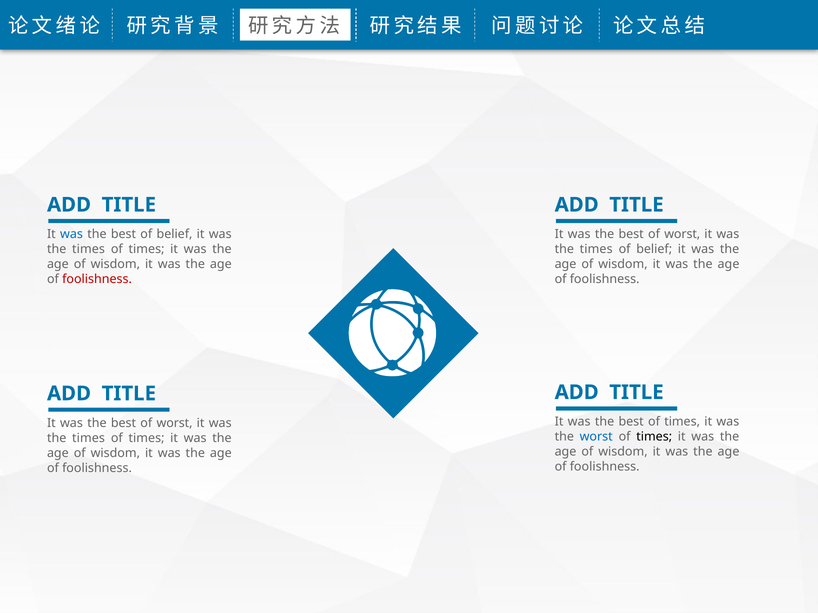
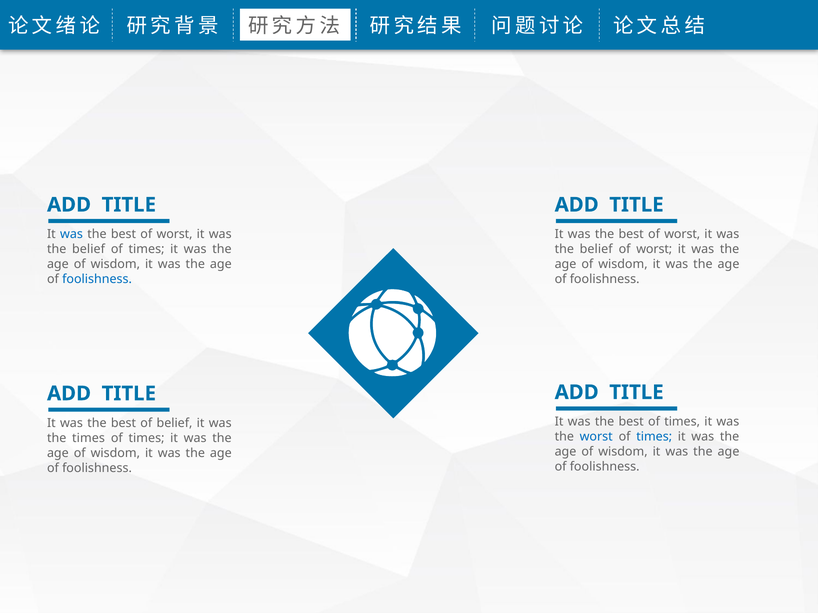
belief: belief -> worst (175, 234)
times: times -> belief (89, 249)
times: times -> belief (596, 249)
belief: belief -> worst (654, 249)
foolishness colour: red -> blue (97, 279)
worst: worst -> belief (175, 423)
times colour: black -> blue (654, 437)
